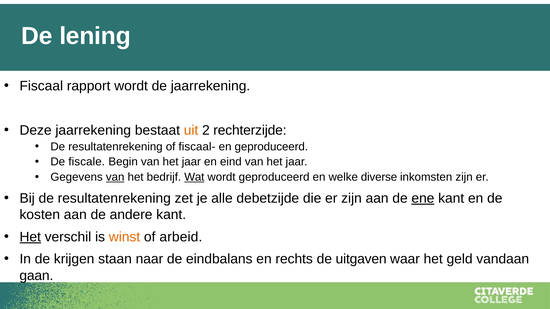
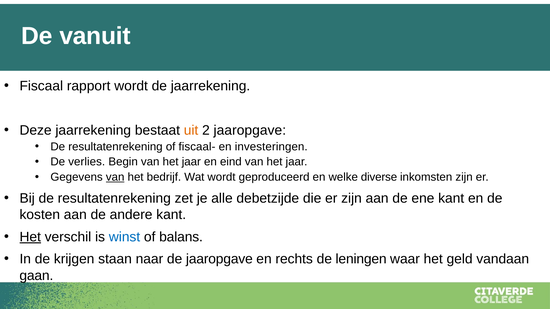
lening: lening -> vanuit (95, 36)
2 rechterzijde: rechterzijde -> jaaropgave (250, 131)
en geproduceerd: geproduceerd -> investeringen (271, 147)
fiscale: fiscale -> verlies (87, 162)
Wat underline: present -> none (194, 177)
ene underline: present -> none (423, 198)
winst colour: orange -> blue (125, 237)
arbeid: arbeid -> balans (181, 237)
de eindbalans: eindbalans -> jaaropgave (219, 259)
uitgaven: uitgaven -> leningen (361, 259)
